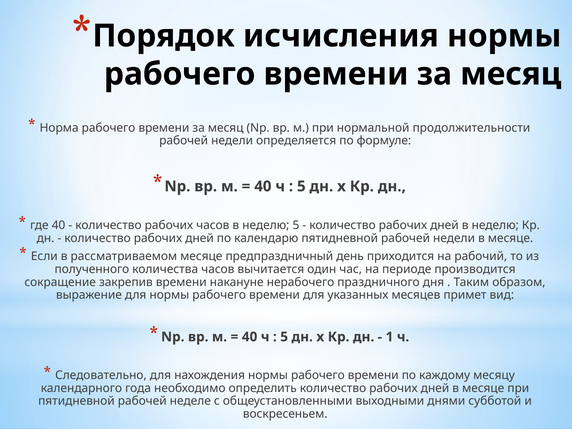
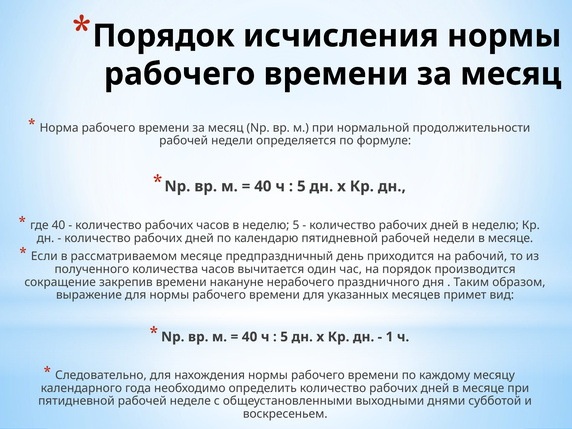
на периоде: периоде -> порядок (407, 269)
